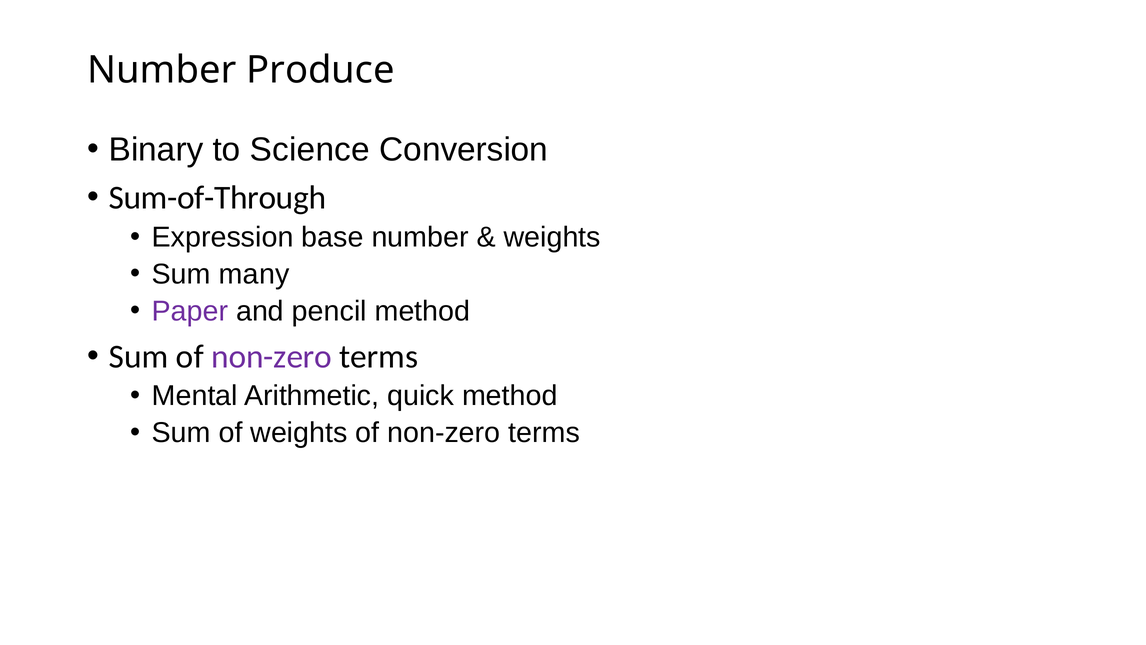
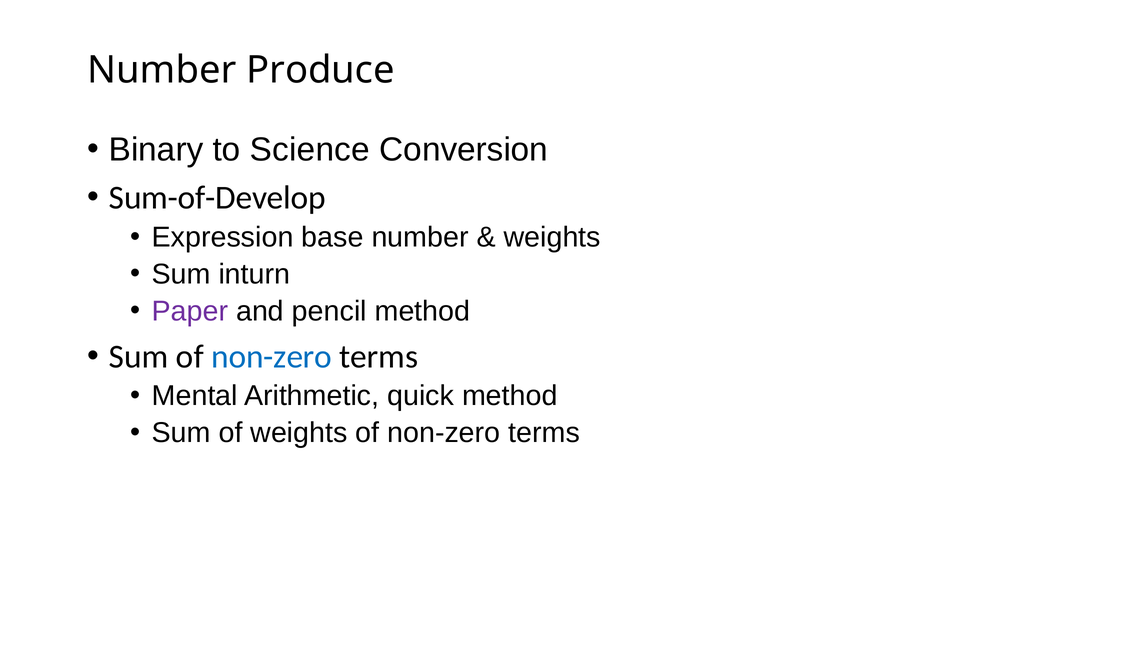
Sum-of-Through: Sum-of-Through -> Sum-of-Develop (217, 198)
many: many -> inturn (254, 274)
non-zero colour: purple -> blue (272, 356)
